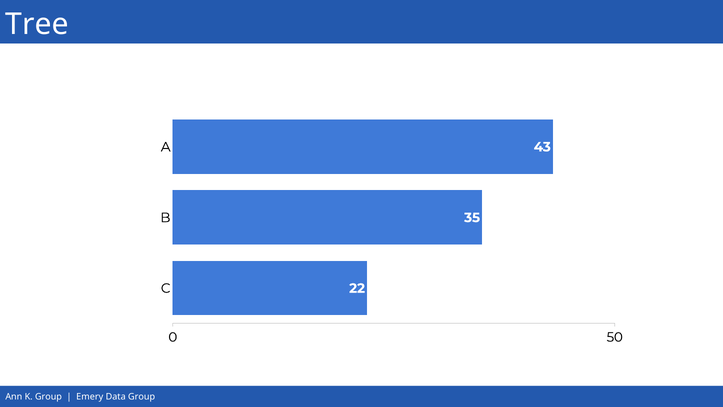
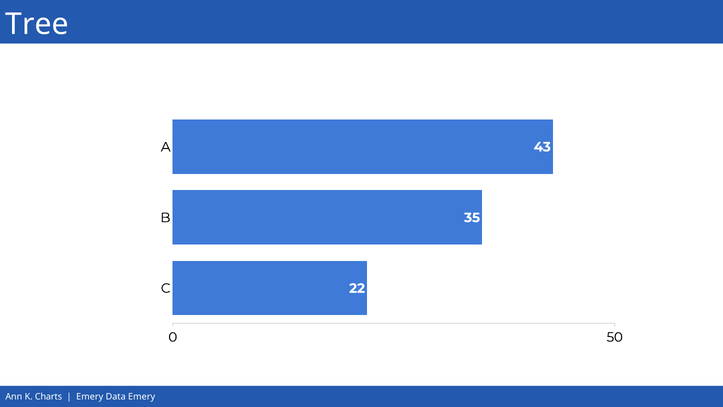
K Group: Group -> Charts (48, 396)
Data Group: Group -> Emery (142, 396)
